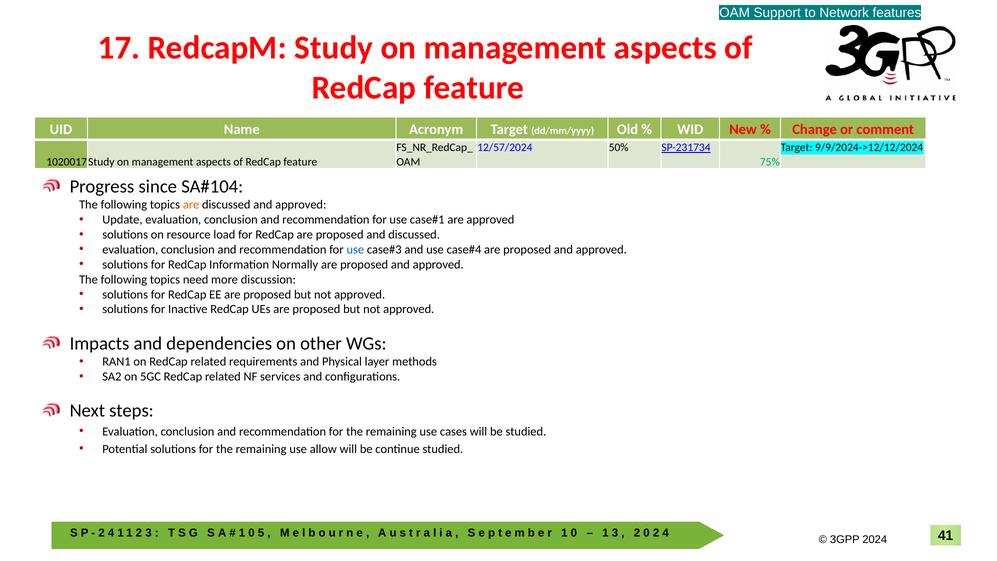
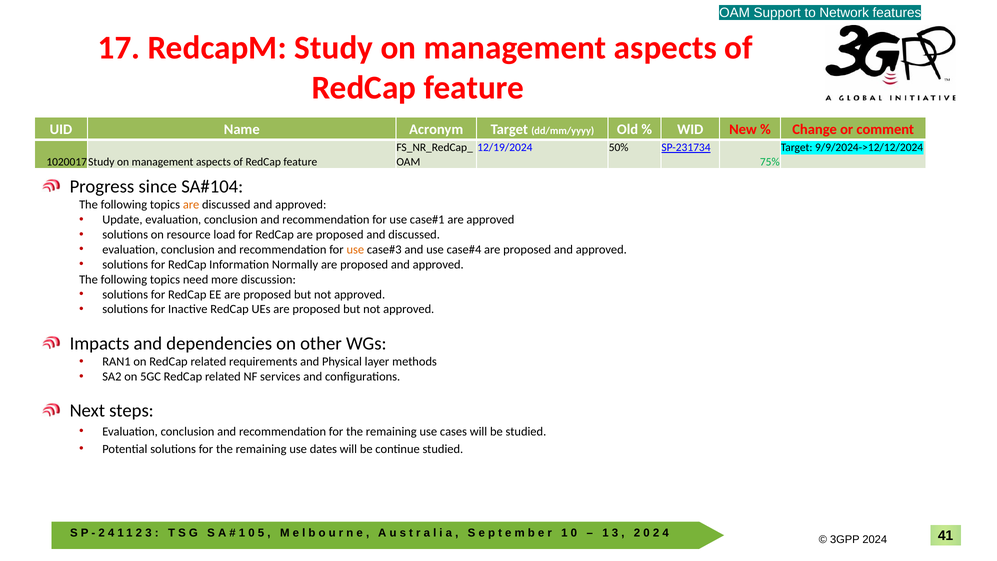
12/57/2024: 12/57/2024 -> 12/19/2024 (505, 148)
use colour: blue -> orange (355, 249)
allow: allow -> dates (323, 449)
